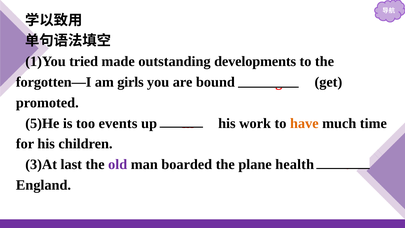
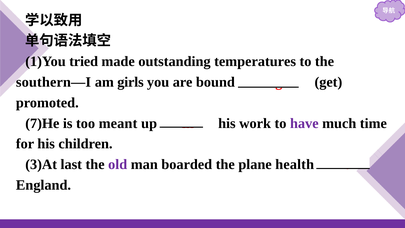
developments: developments -> temperatures (255, 61)
forgotten—I: forgotten—I -> southern—I (54, 82)
5)He: 5)He -> 7)He (42, 123)
events: events -> meant (118, 123)
have colour: orange -> purple (304, 123)
